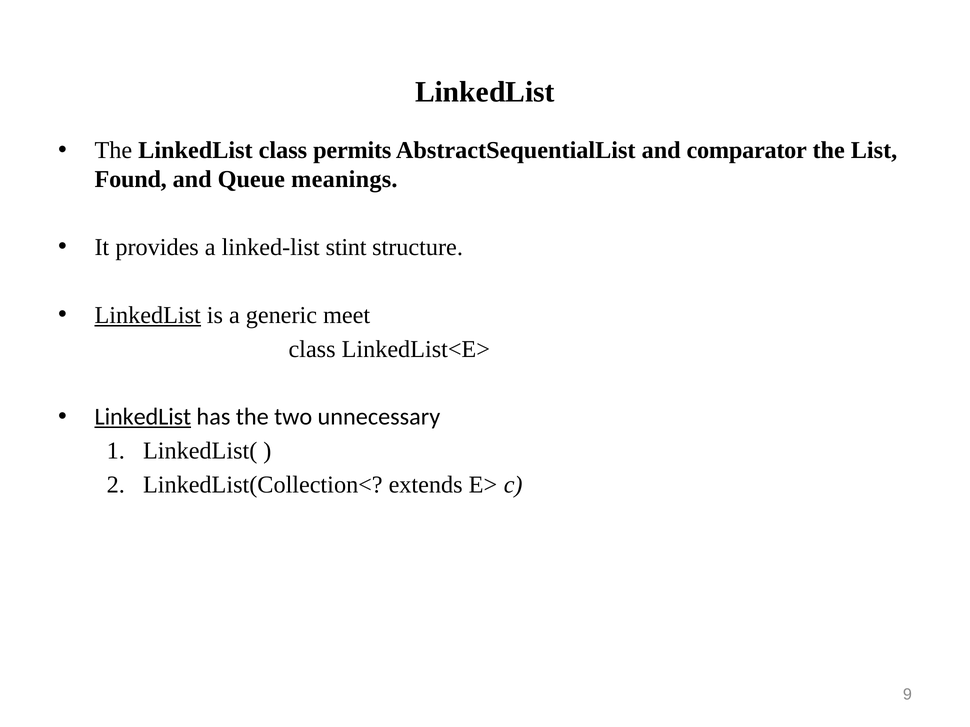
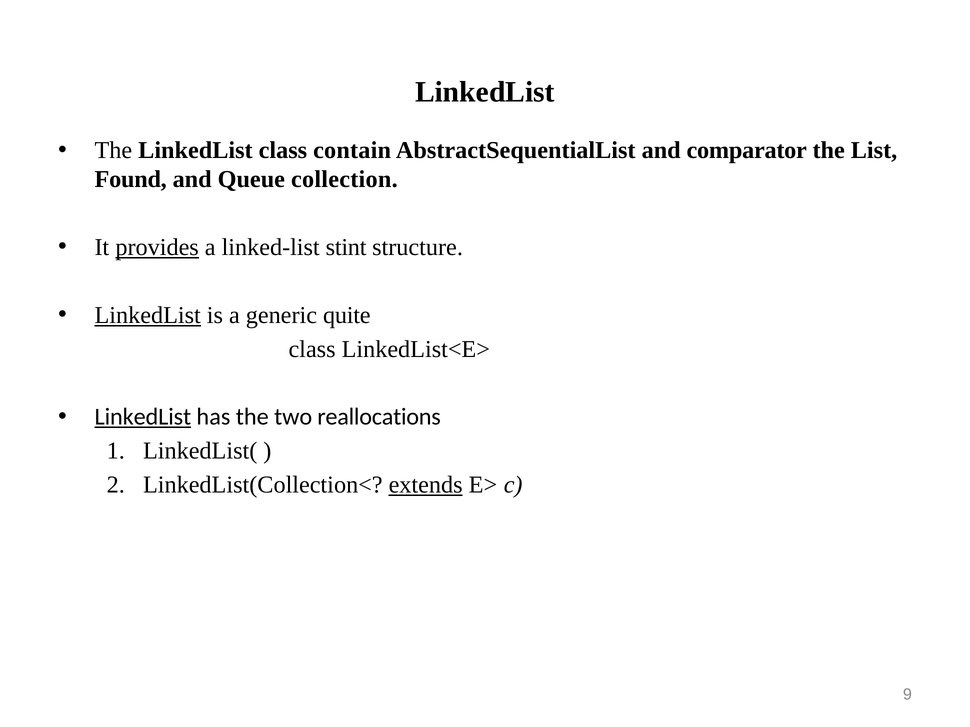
permits: permits -> contain (352, 150)
meanings: meanings -> collection (344, 180)
provides underline: none -> present (157, 247)
meet: meet -> quite (347, 315)
unnecessary: unnecessary -> reallocations (379, 417)
extends underline: none -> present (426, 485)
